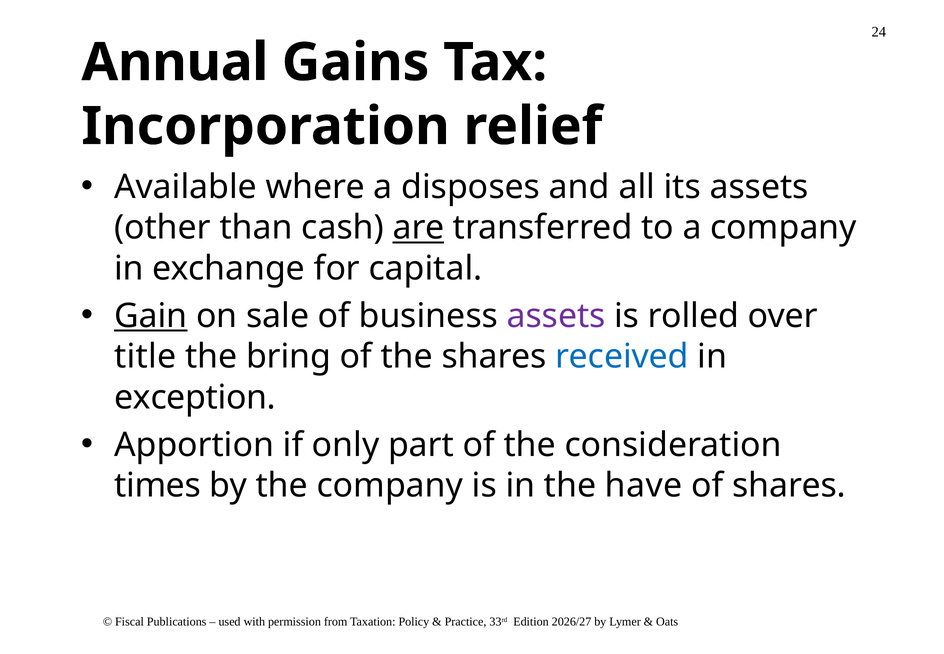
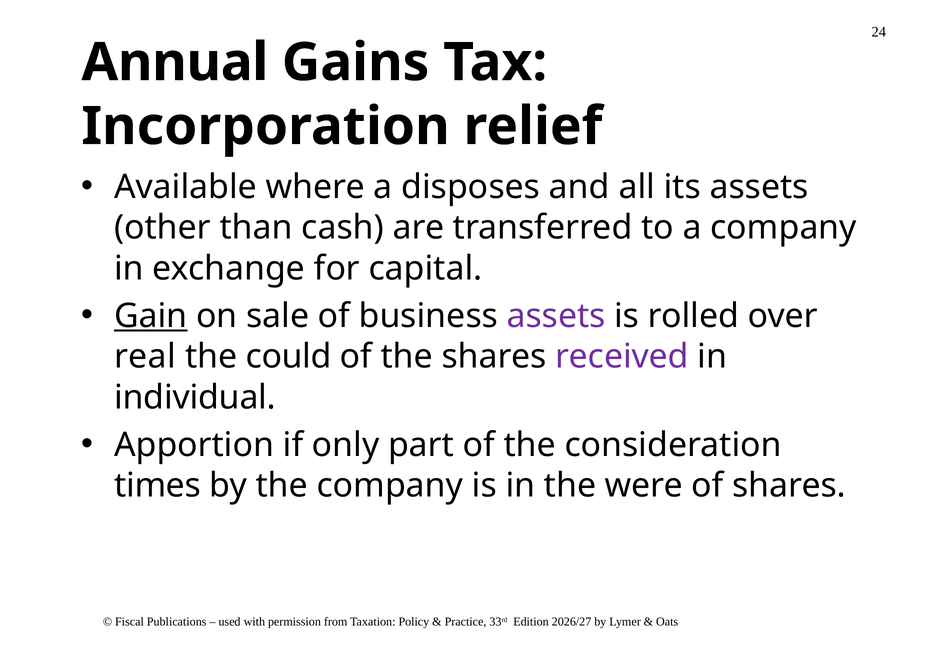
are underline: present -> none (419, 228)
title: title -> real (145, 356)
bring: bring -> could (289, 356)
received colour: blue -> purple (622, 356)
exception: exception -> individual (195, 397)
have: have -> were (644, 485)
